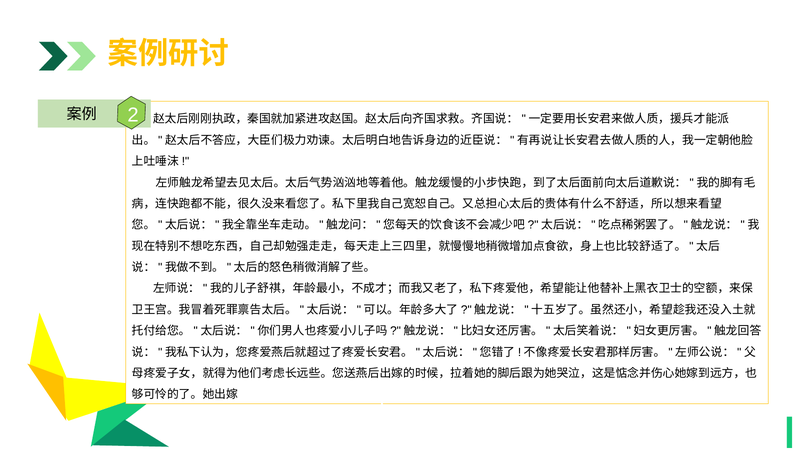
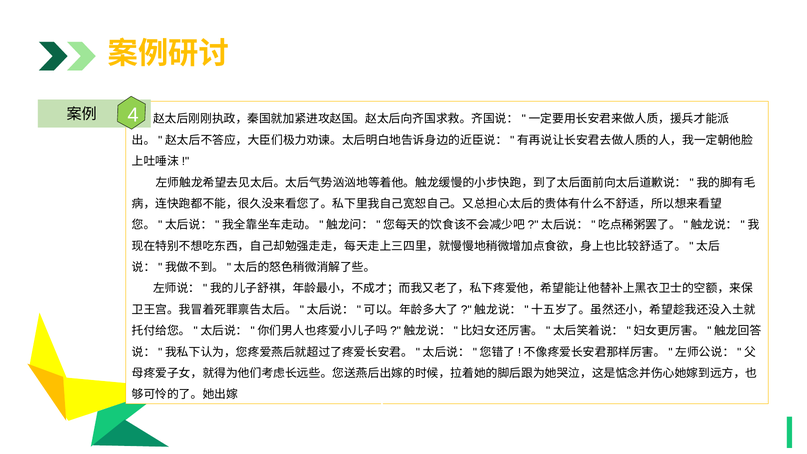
2: 2 -> 4 (133, 115)
